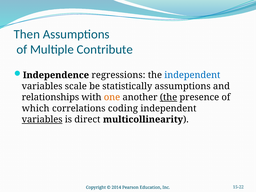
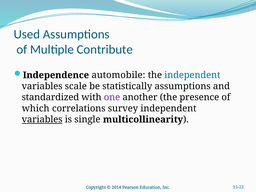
Then: Then -> Used (27, 34)
regressions: regressions -> automobile (118, 75)
relationships: relationships -> standardized (50, 97)
one colour: orange -> purple (112, 97)
the underline: present -> none (169, 97)
coding: coding -> survey (123, 108)
direct: direct -> single (87, 119)
